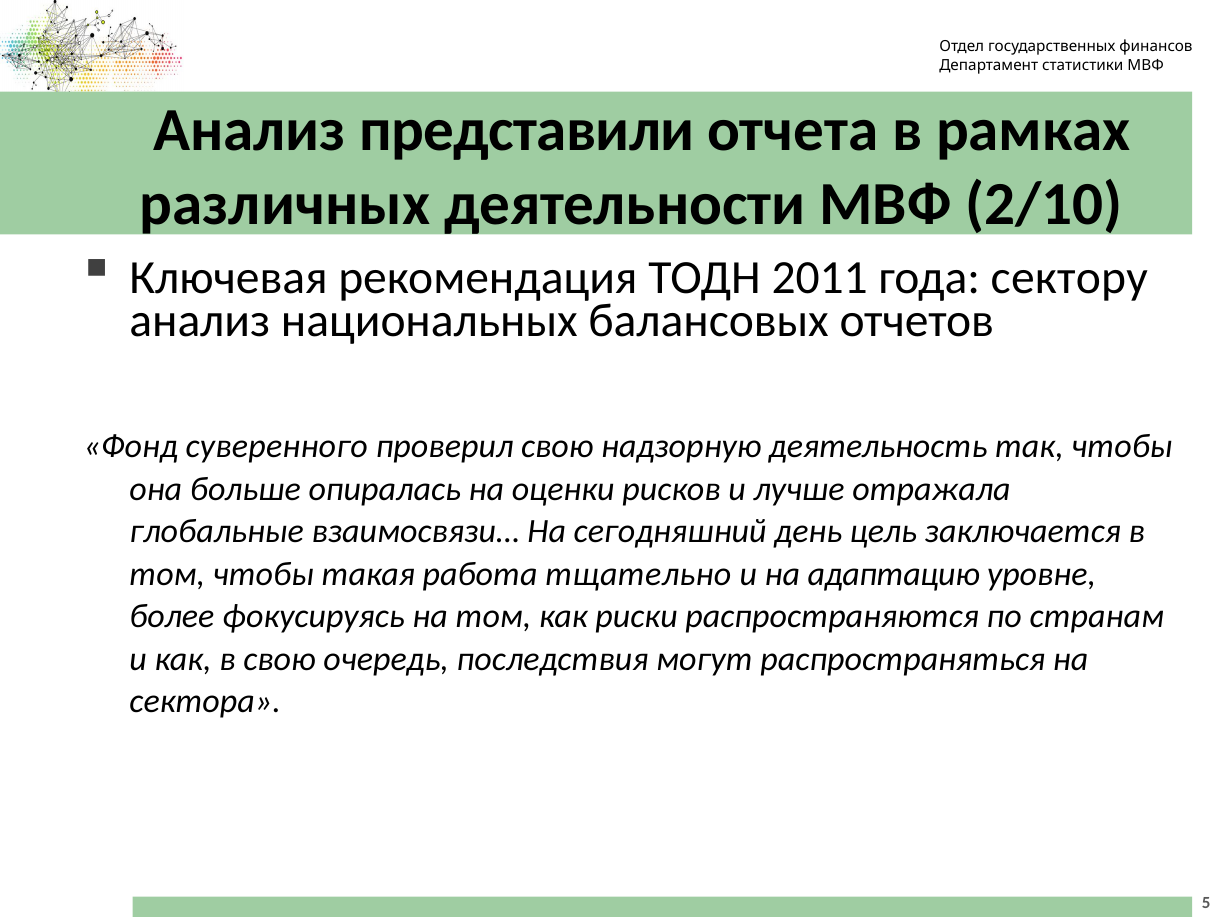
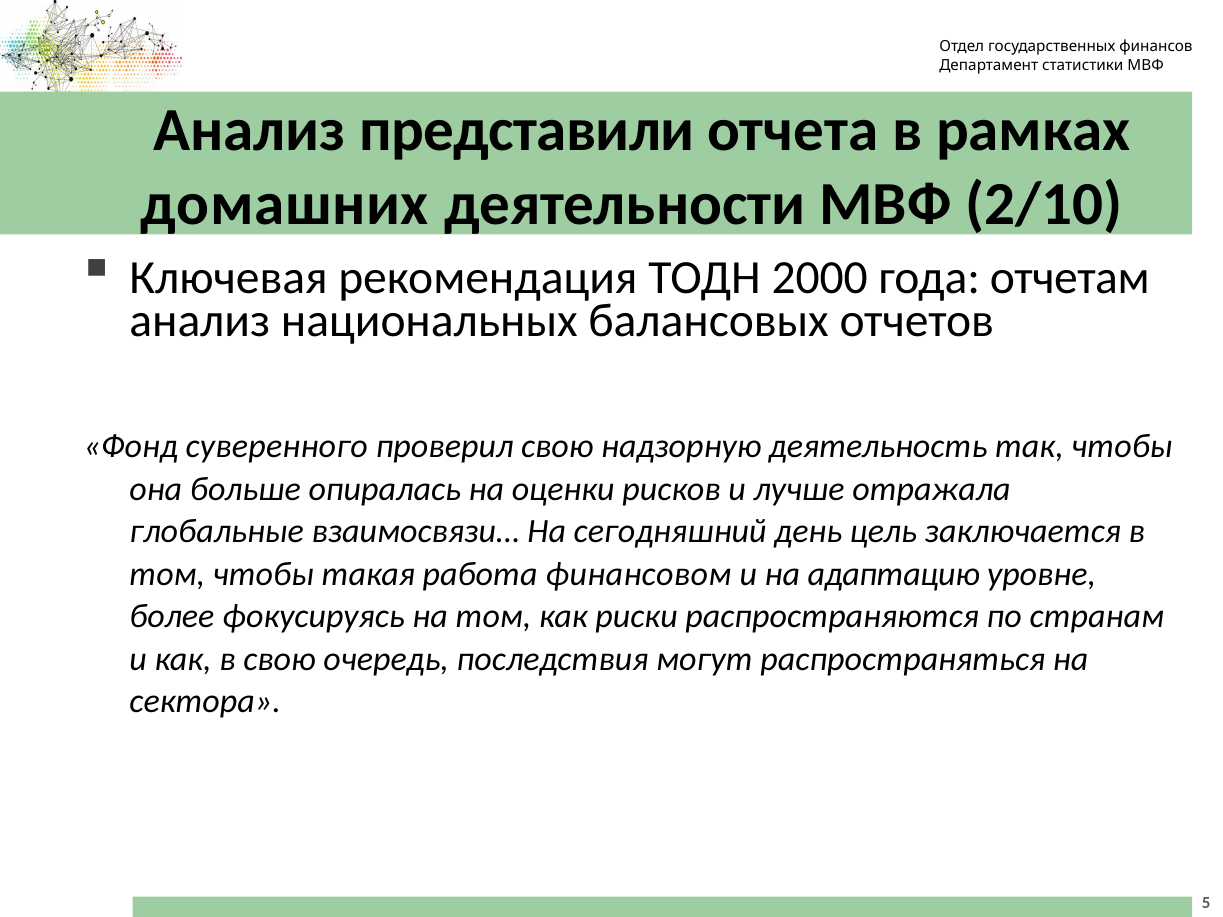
различных: различных -> домашних (285, 204)
2011: 2011 -> 2000 (820, 278)
сектору: сектору -> отчетам (1070, 278)
тщательно: тщательно -> финансовом (638, 574)
